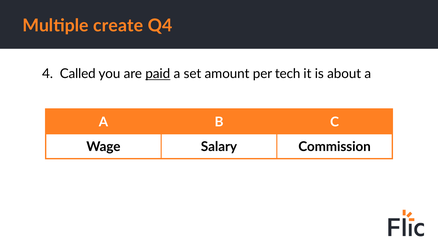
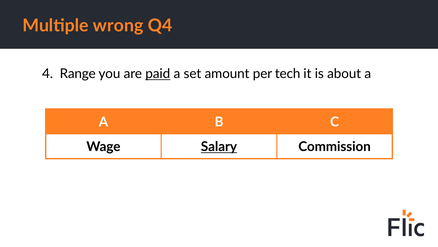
create: create -> wrong (118, 26)
Called: Called -> Range (78, 74)
Salary underline: none -> present (219, 147)
